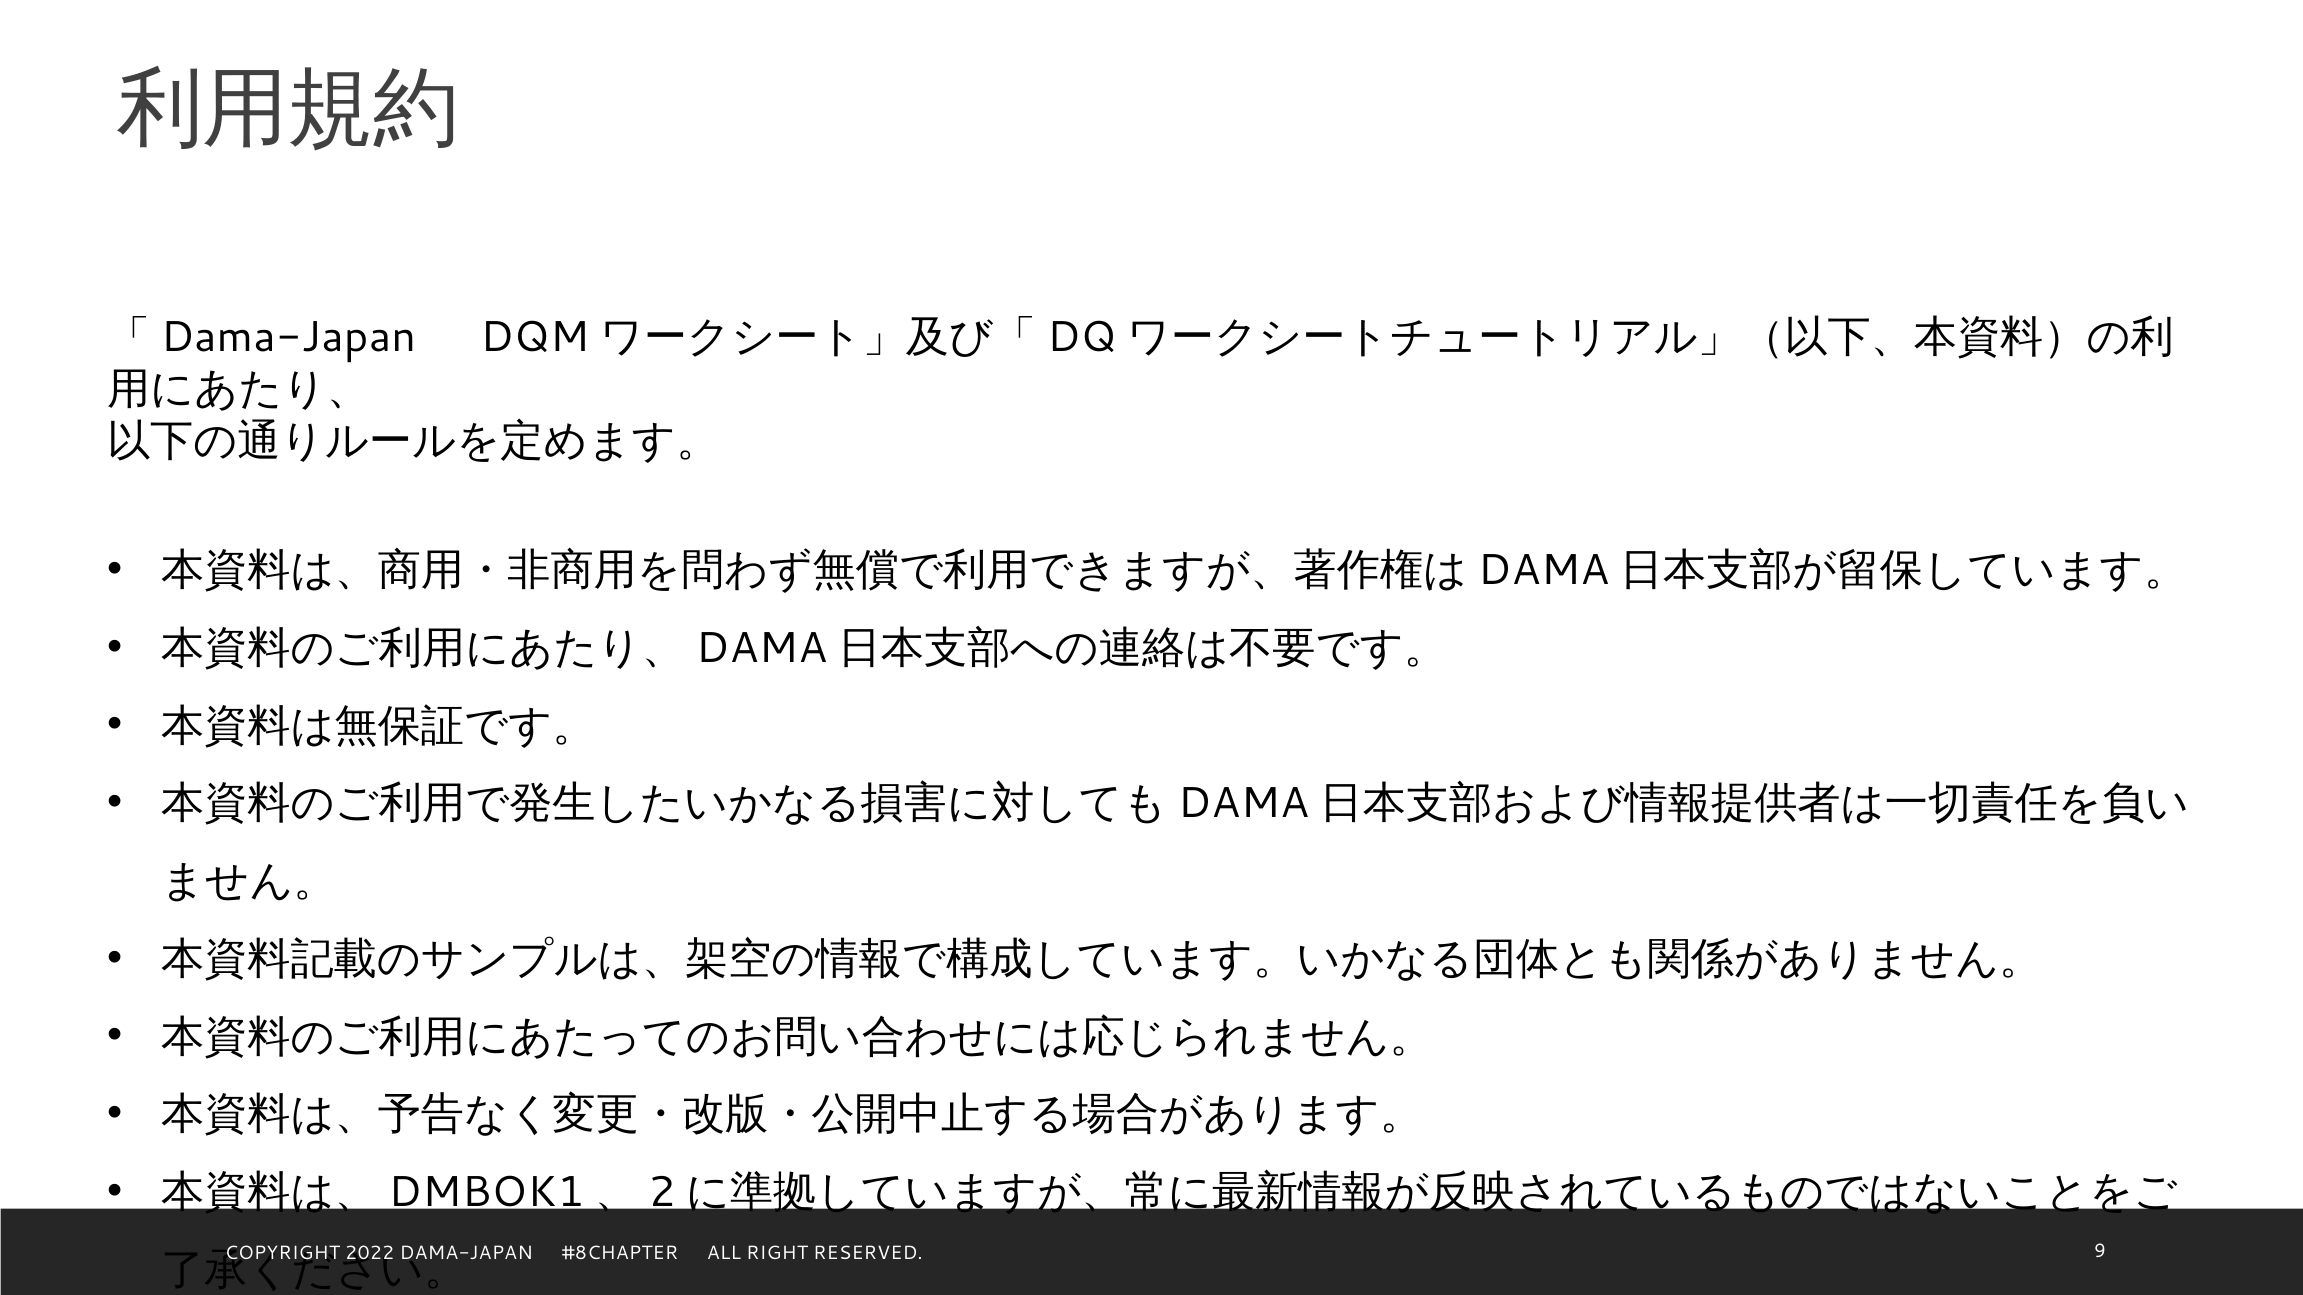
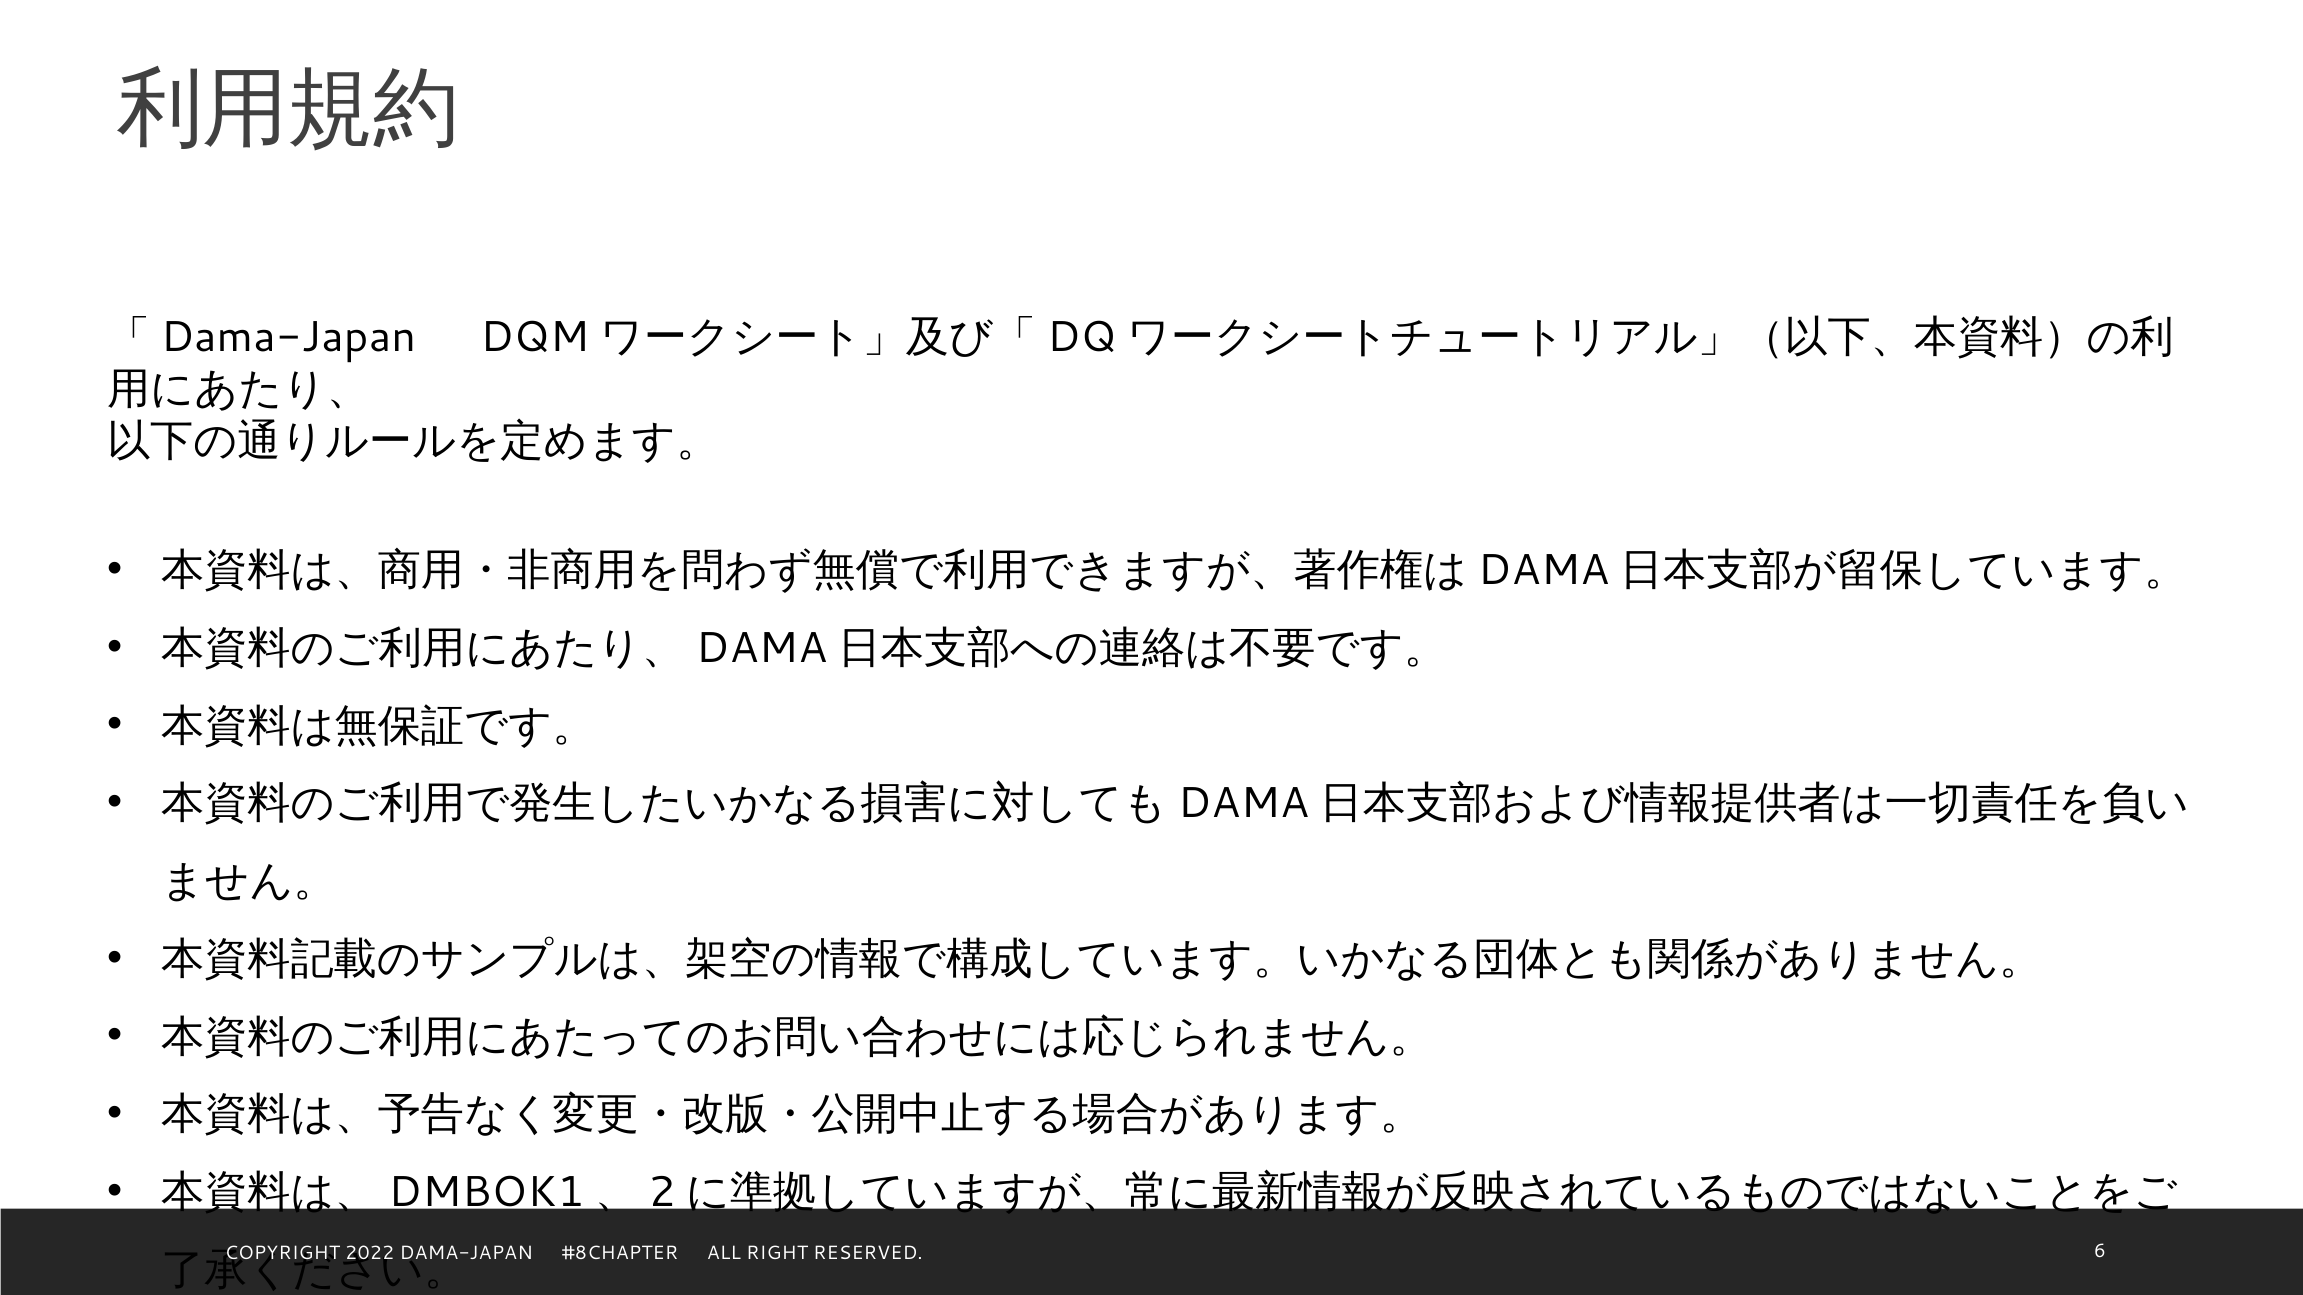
9: 9 -> 6 (2100, 1251)
